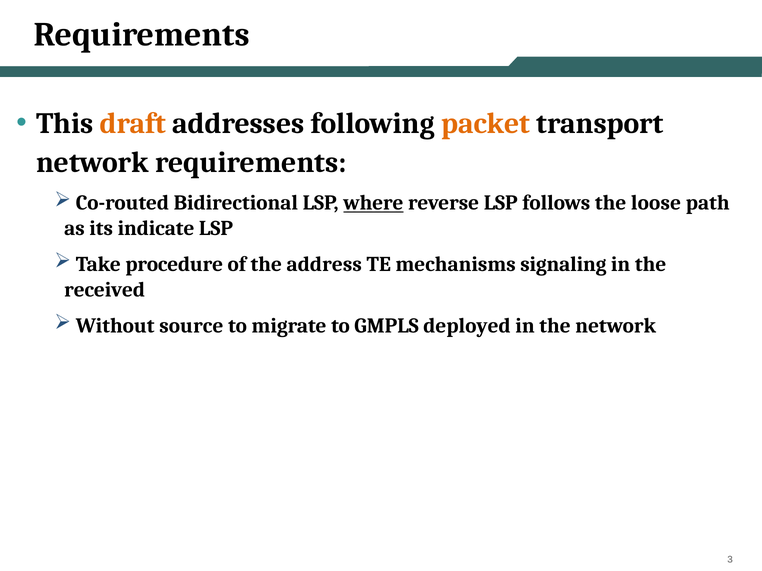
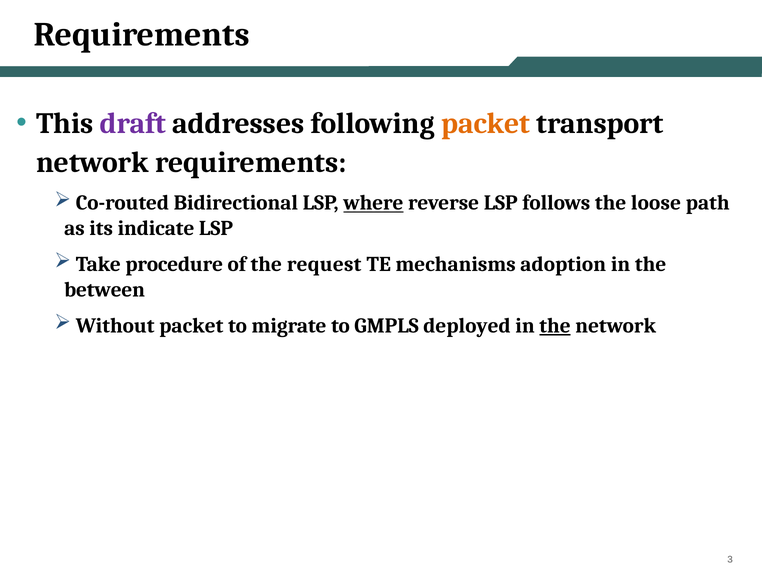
draft colour: orange -> purple (133, 124)
address: address -> request (324, 265)
signaling: signaling -> adoption (563, 265)
received: received -> between (105, 290)
Without source: source -> packet (191, 326)
the underline: none -> present (555, 326)
